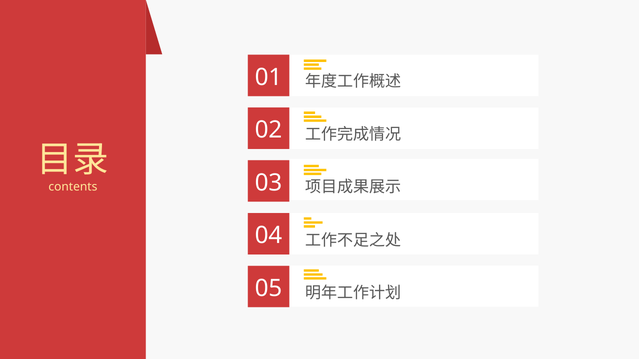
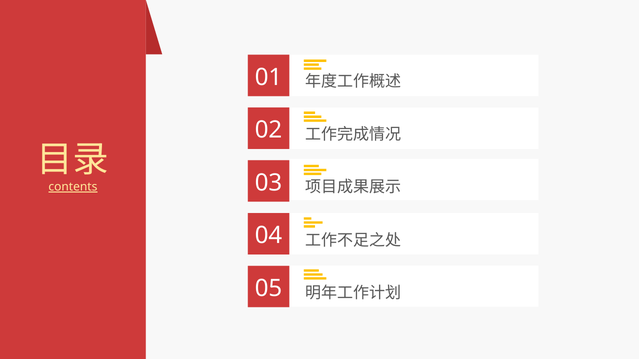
contents underline: none -> present (73, 187)
